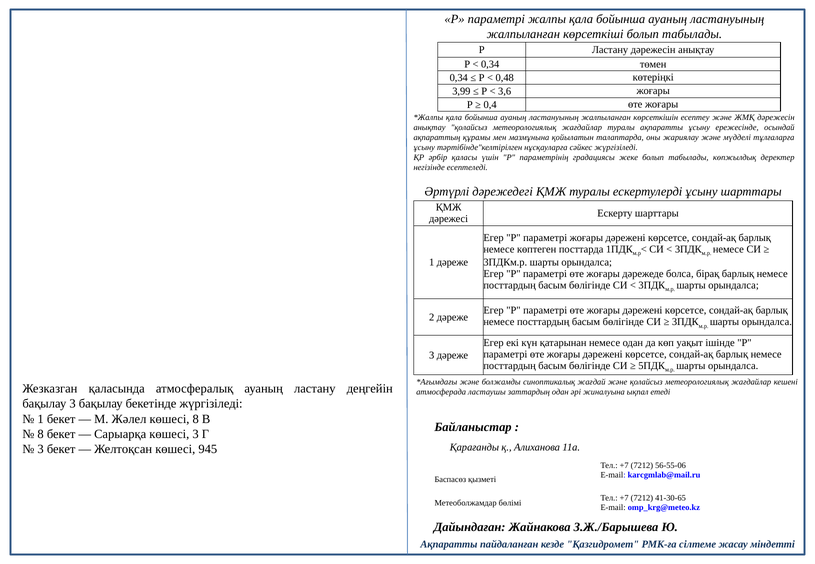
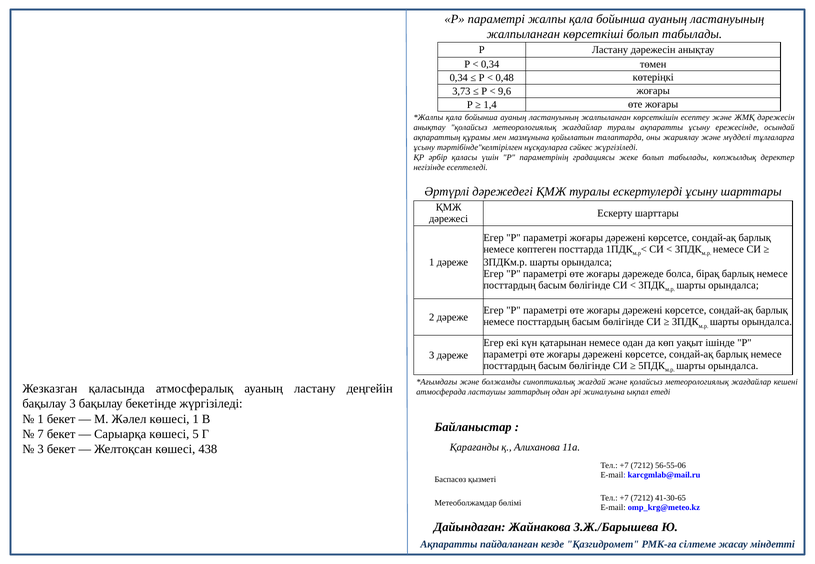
3,99: 3,99 -> 3,73 (461, 91)
3,6: 3,6 -> 9,6 (505, 91)
0,4: 0,4 -> 1,4 (490, 105)
көшесі 8: 8 -> 1 (196, 419)
8: 8 -> 7 (41, 434)
көшесі 3: 3 -> 5 (196, 434)
945: 945 -> 438 (208, 449)
